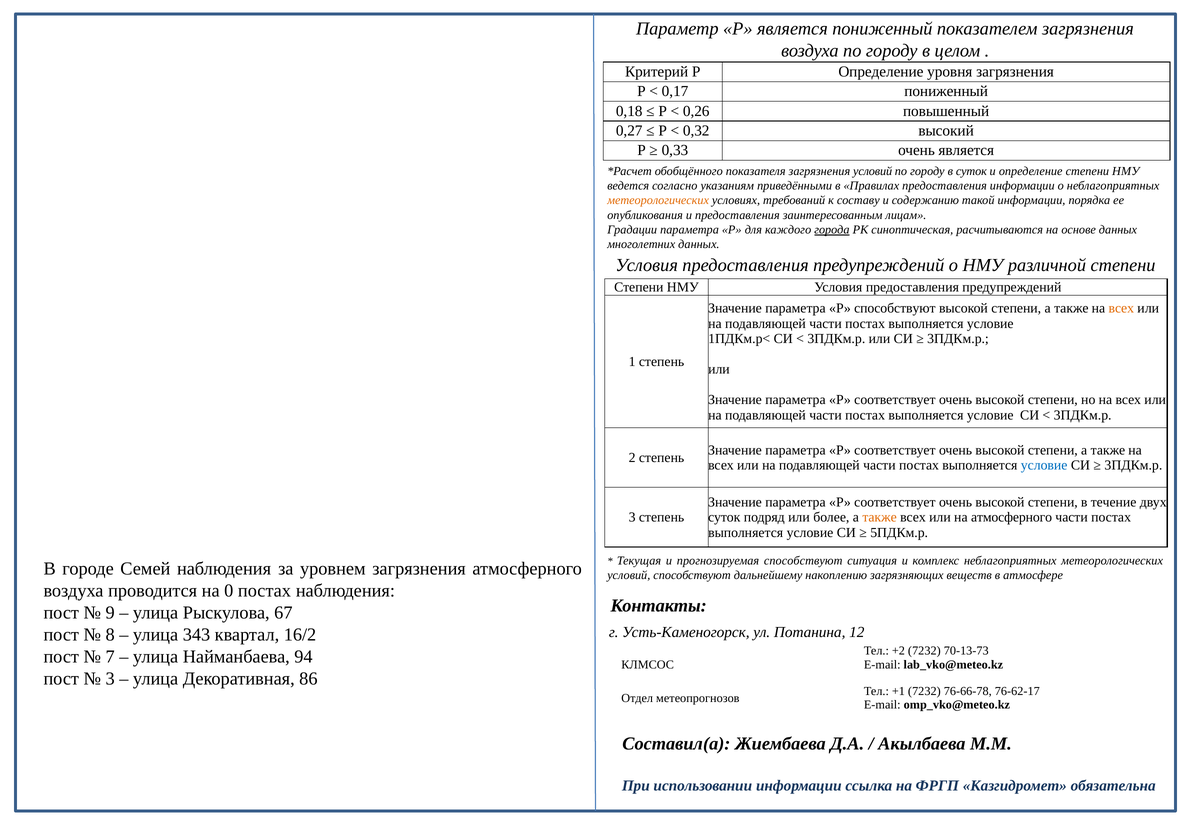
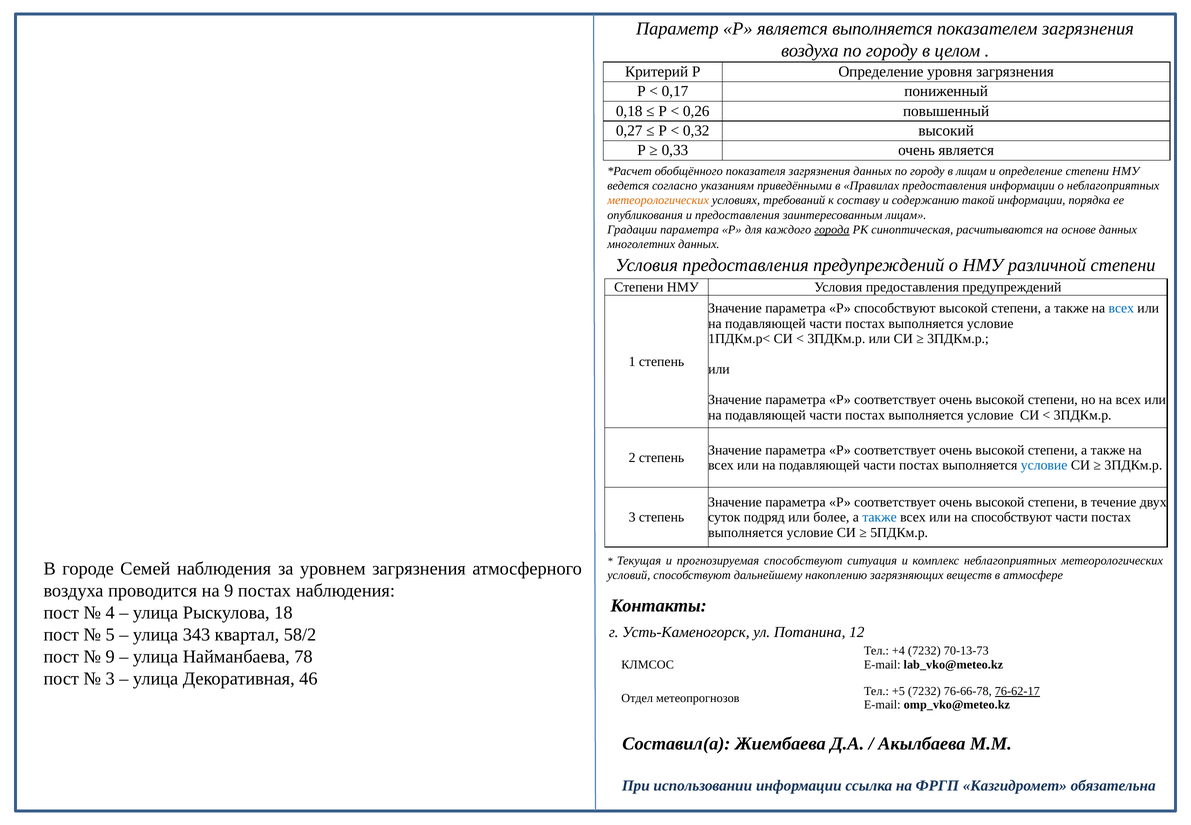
является пониженный: пониженный -> выполняется (882, 29)
загрязнения условий: условий -> данных (873, 171)
в суток: суток -> лицам (971, 171)
всех colour: orange -> blue (1121, 308)
также colour: orange -> blue (880, 517)
на атмосферного: атмосферного -> способствуют (1012, 517)
на 0: 0 -> 9 (229, 591)
9: 9 -> 4 (110, 613)
67: 67 -> 18 (283, 613)
8: 8 -> 5 (110, 635)
16/2: 16/2 -> 58/2 (300, 635)
+2: +2 -> +4 (898, 651)
7: 7 -> 9 (110, 657)
94: 94 -> 78 (303, 657)
86: 86 -> 46 (308, 679)
+1: +1 -> +5 (898, 691)
76-62-17 underline: none -> present (1017, 691)
